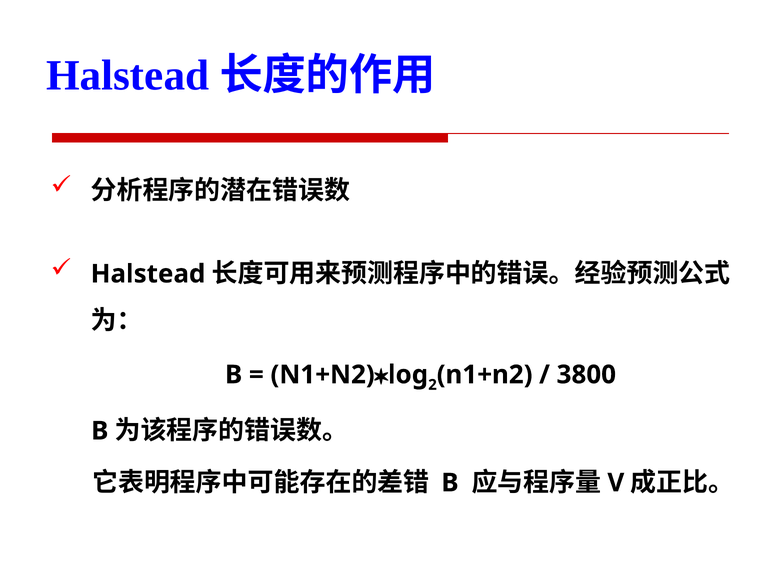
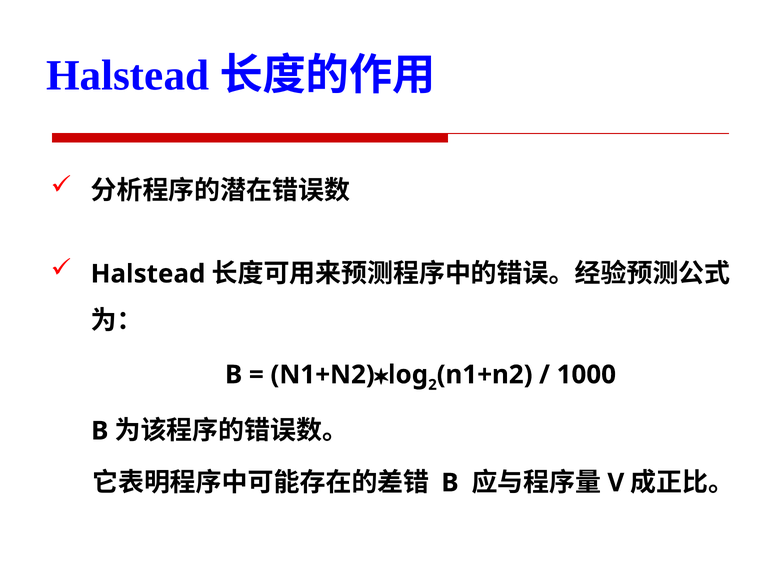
3800: 3800 -> 1000 (586, 374)
